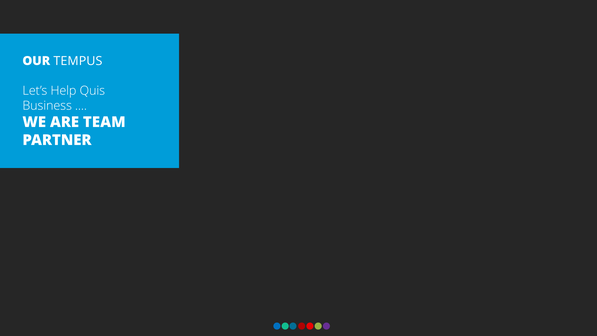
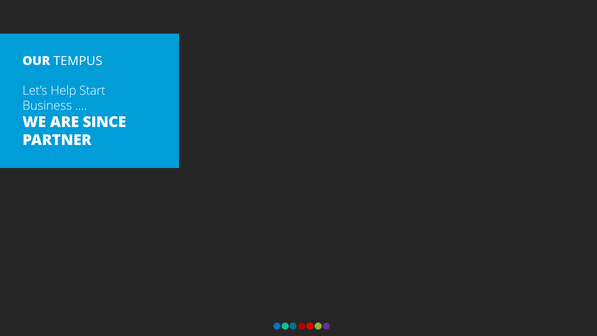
Quis: Quis -> Start (92, 91)
TEAM: TEAM -> SINCE (104, 122)
